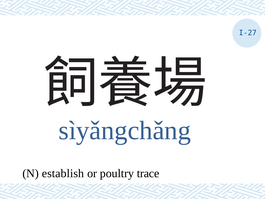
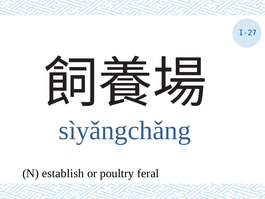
trace: trace -> feral (148, 173)
